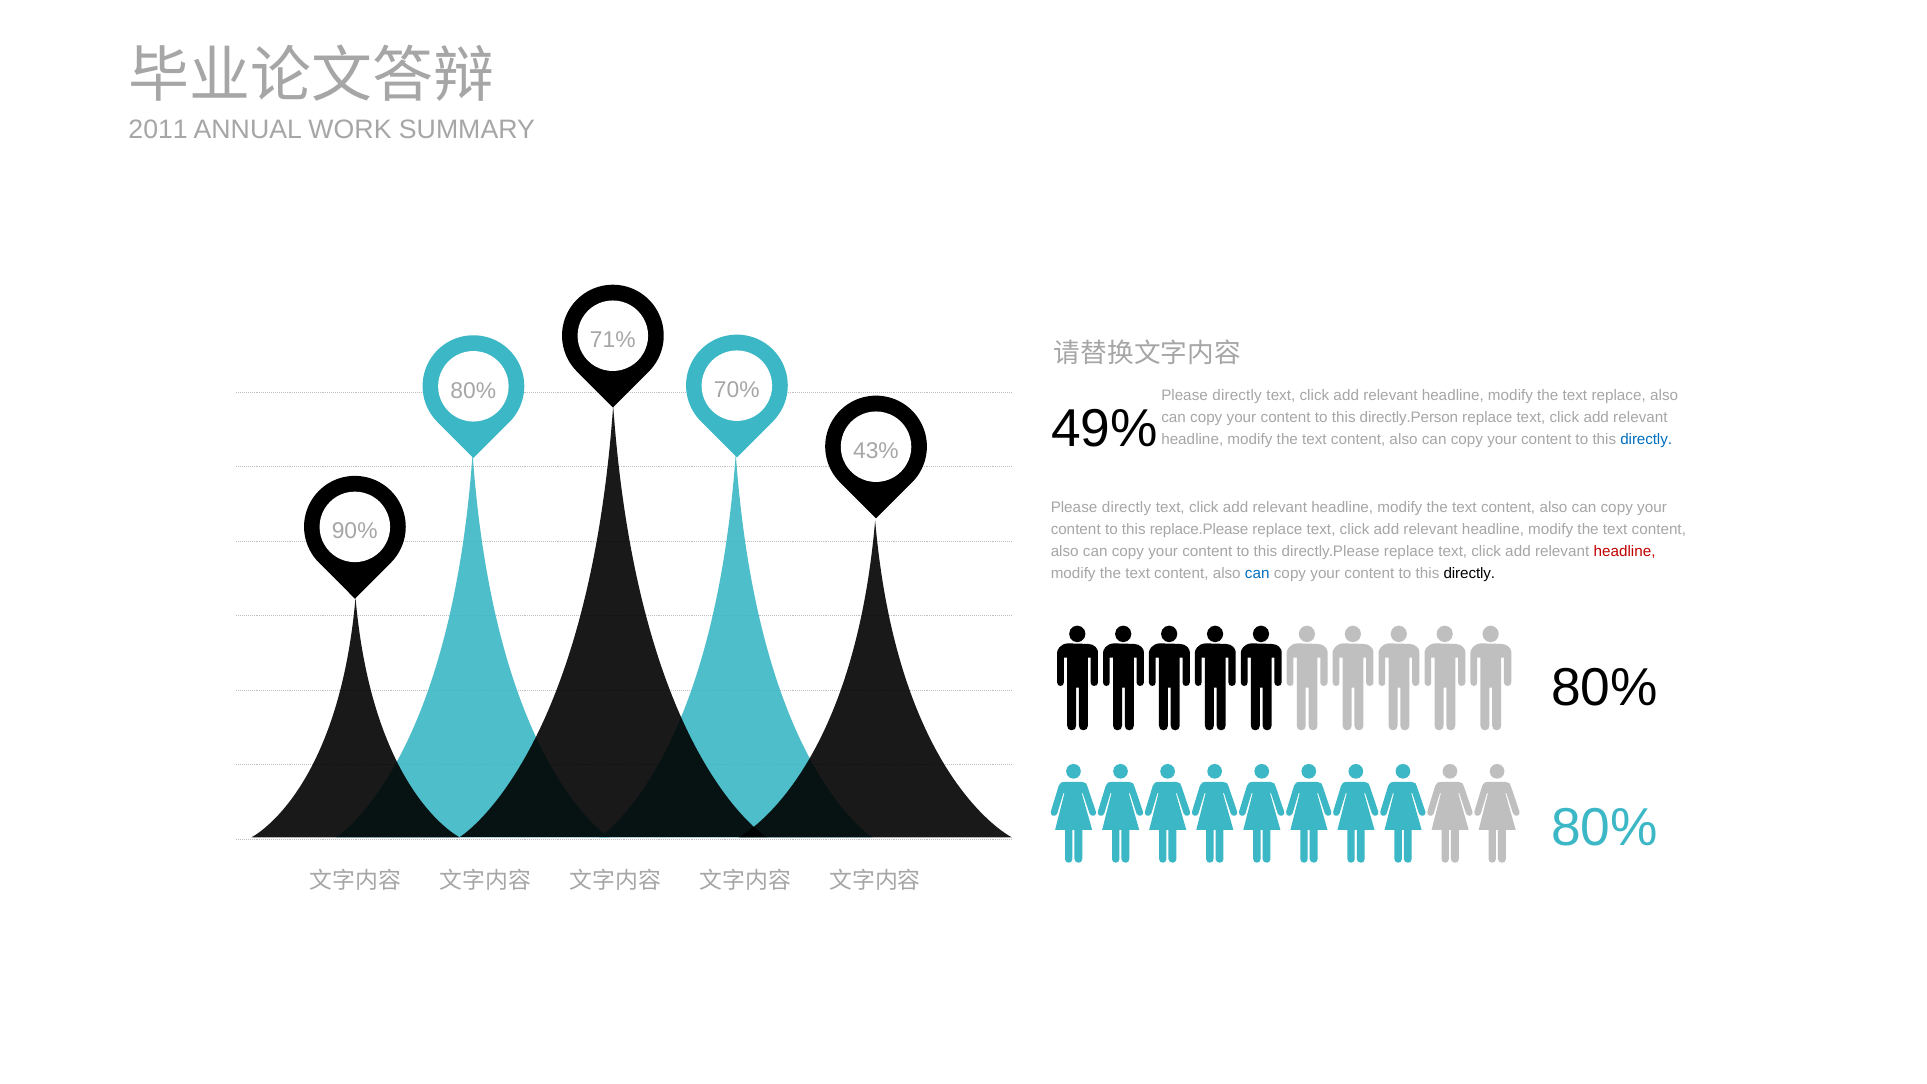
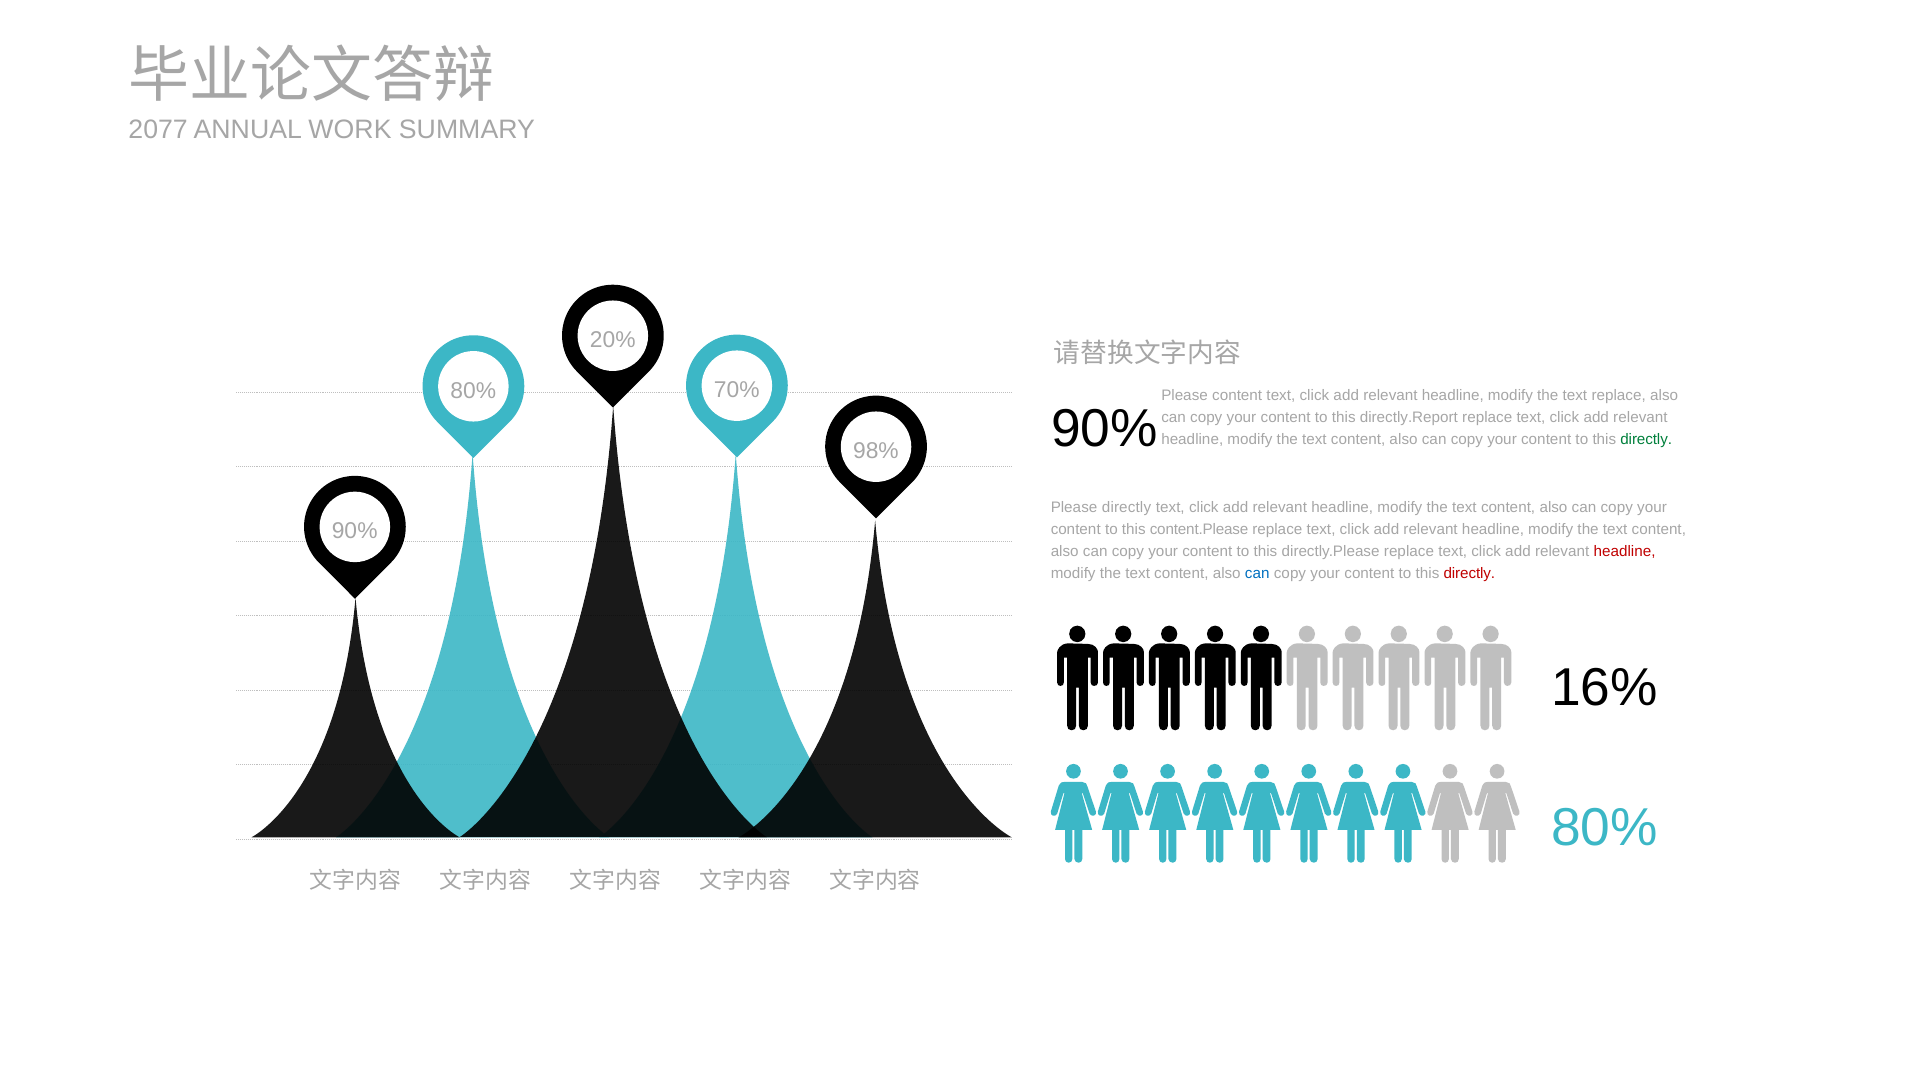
2011: 2011 -> 2077 (158, 129)
71%: 71% -> 20% (613, 340)
directly: directly -> content (1237, 396)
49%: 49% -> 90% (1104, 429)
directly.Person: directly.Person -> directly.Report (1409, 417)
directly colour: blue -> green (1646, 439)
43%: 43% -> 98% (876, 451)
replace.Please: replace.Please -> content.Please (1199, 530)
directly colour: black -> red (1469, 573)
80%: 80% -> 16% (1605, 688)
